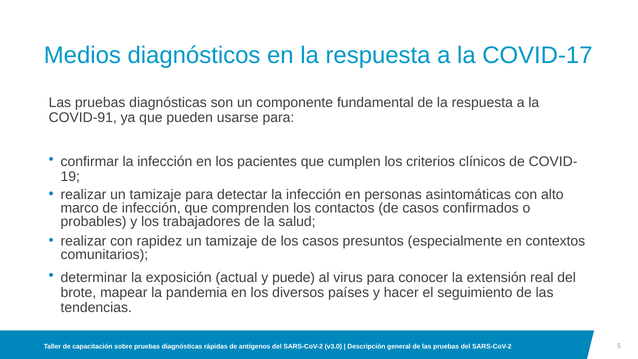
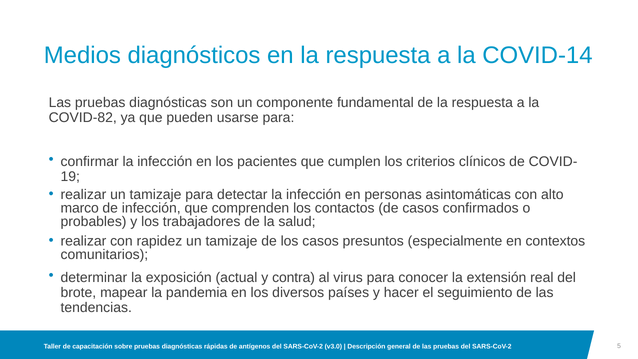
COVID-17: COVID-17 -> COVID-14 (537, 55)
COVID-91: COVID-91 -> COVID-82 (83, 118)
puede: puede -> contra (294, 277)
